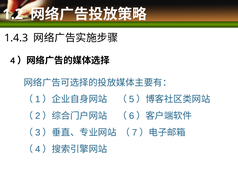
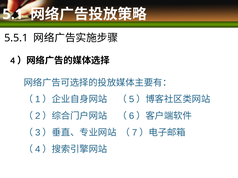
1.2: 1.2 -> 5.1 (13, 14)
1.4.3: 1.4.3 -> 5.5.1 (16, 38)
